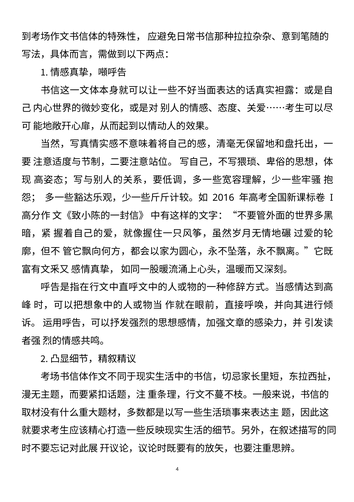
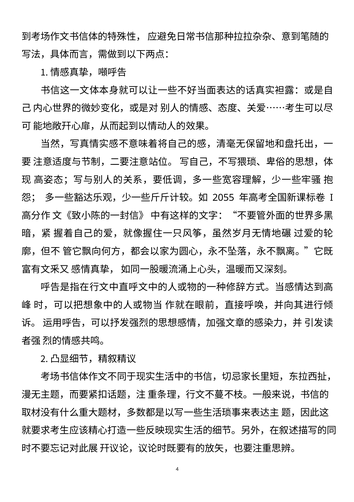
2016: 2016 -> 2055 (223, 198)
